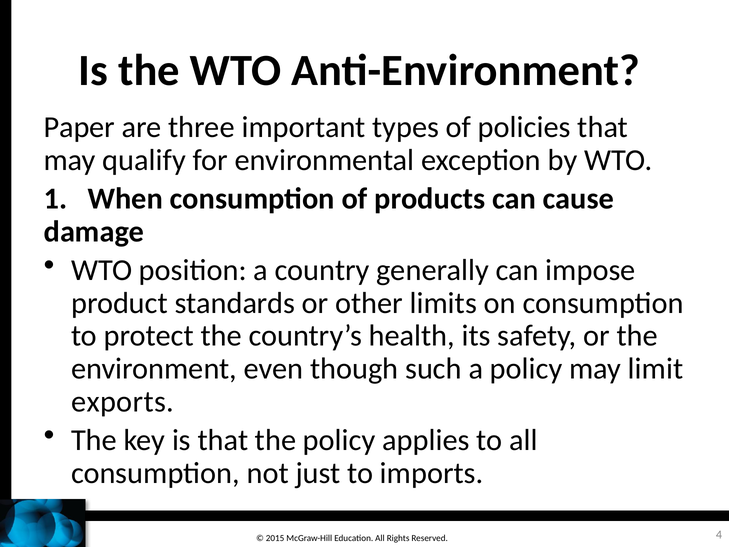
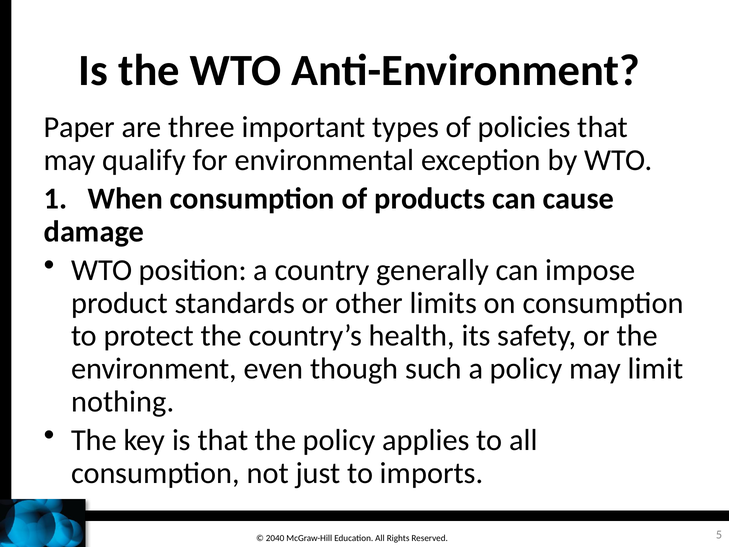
exports: exports -> nothing (123, 401)
2015: 2015 -> 2040 (275, 538)
4: 4 -> 5 (719, 535)
